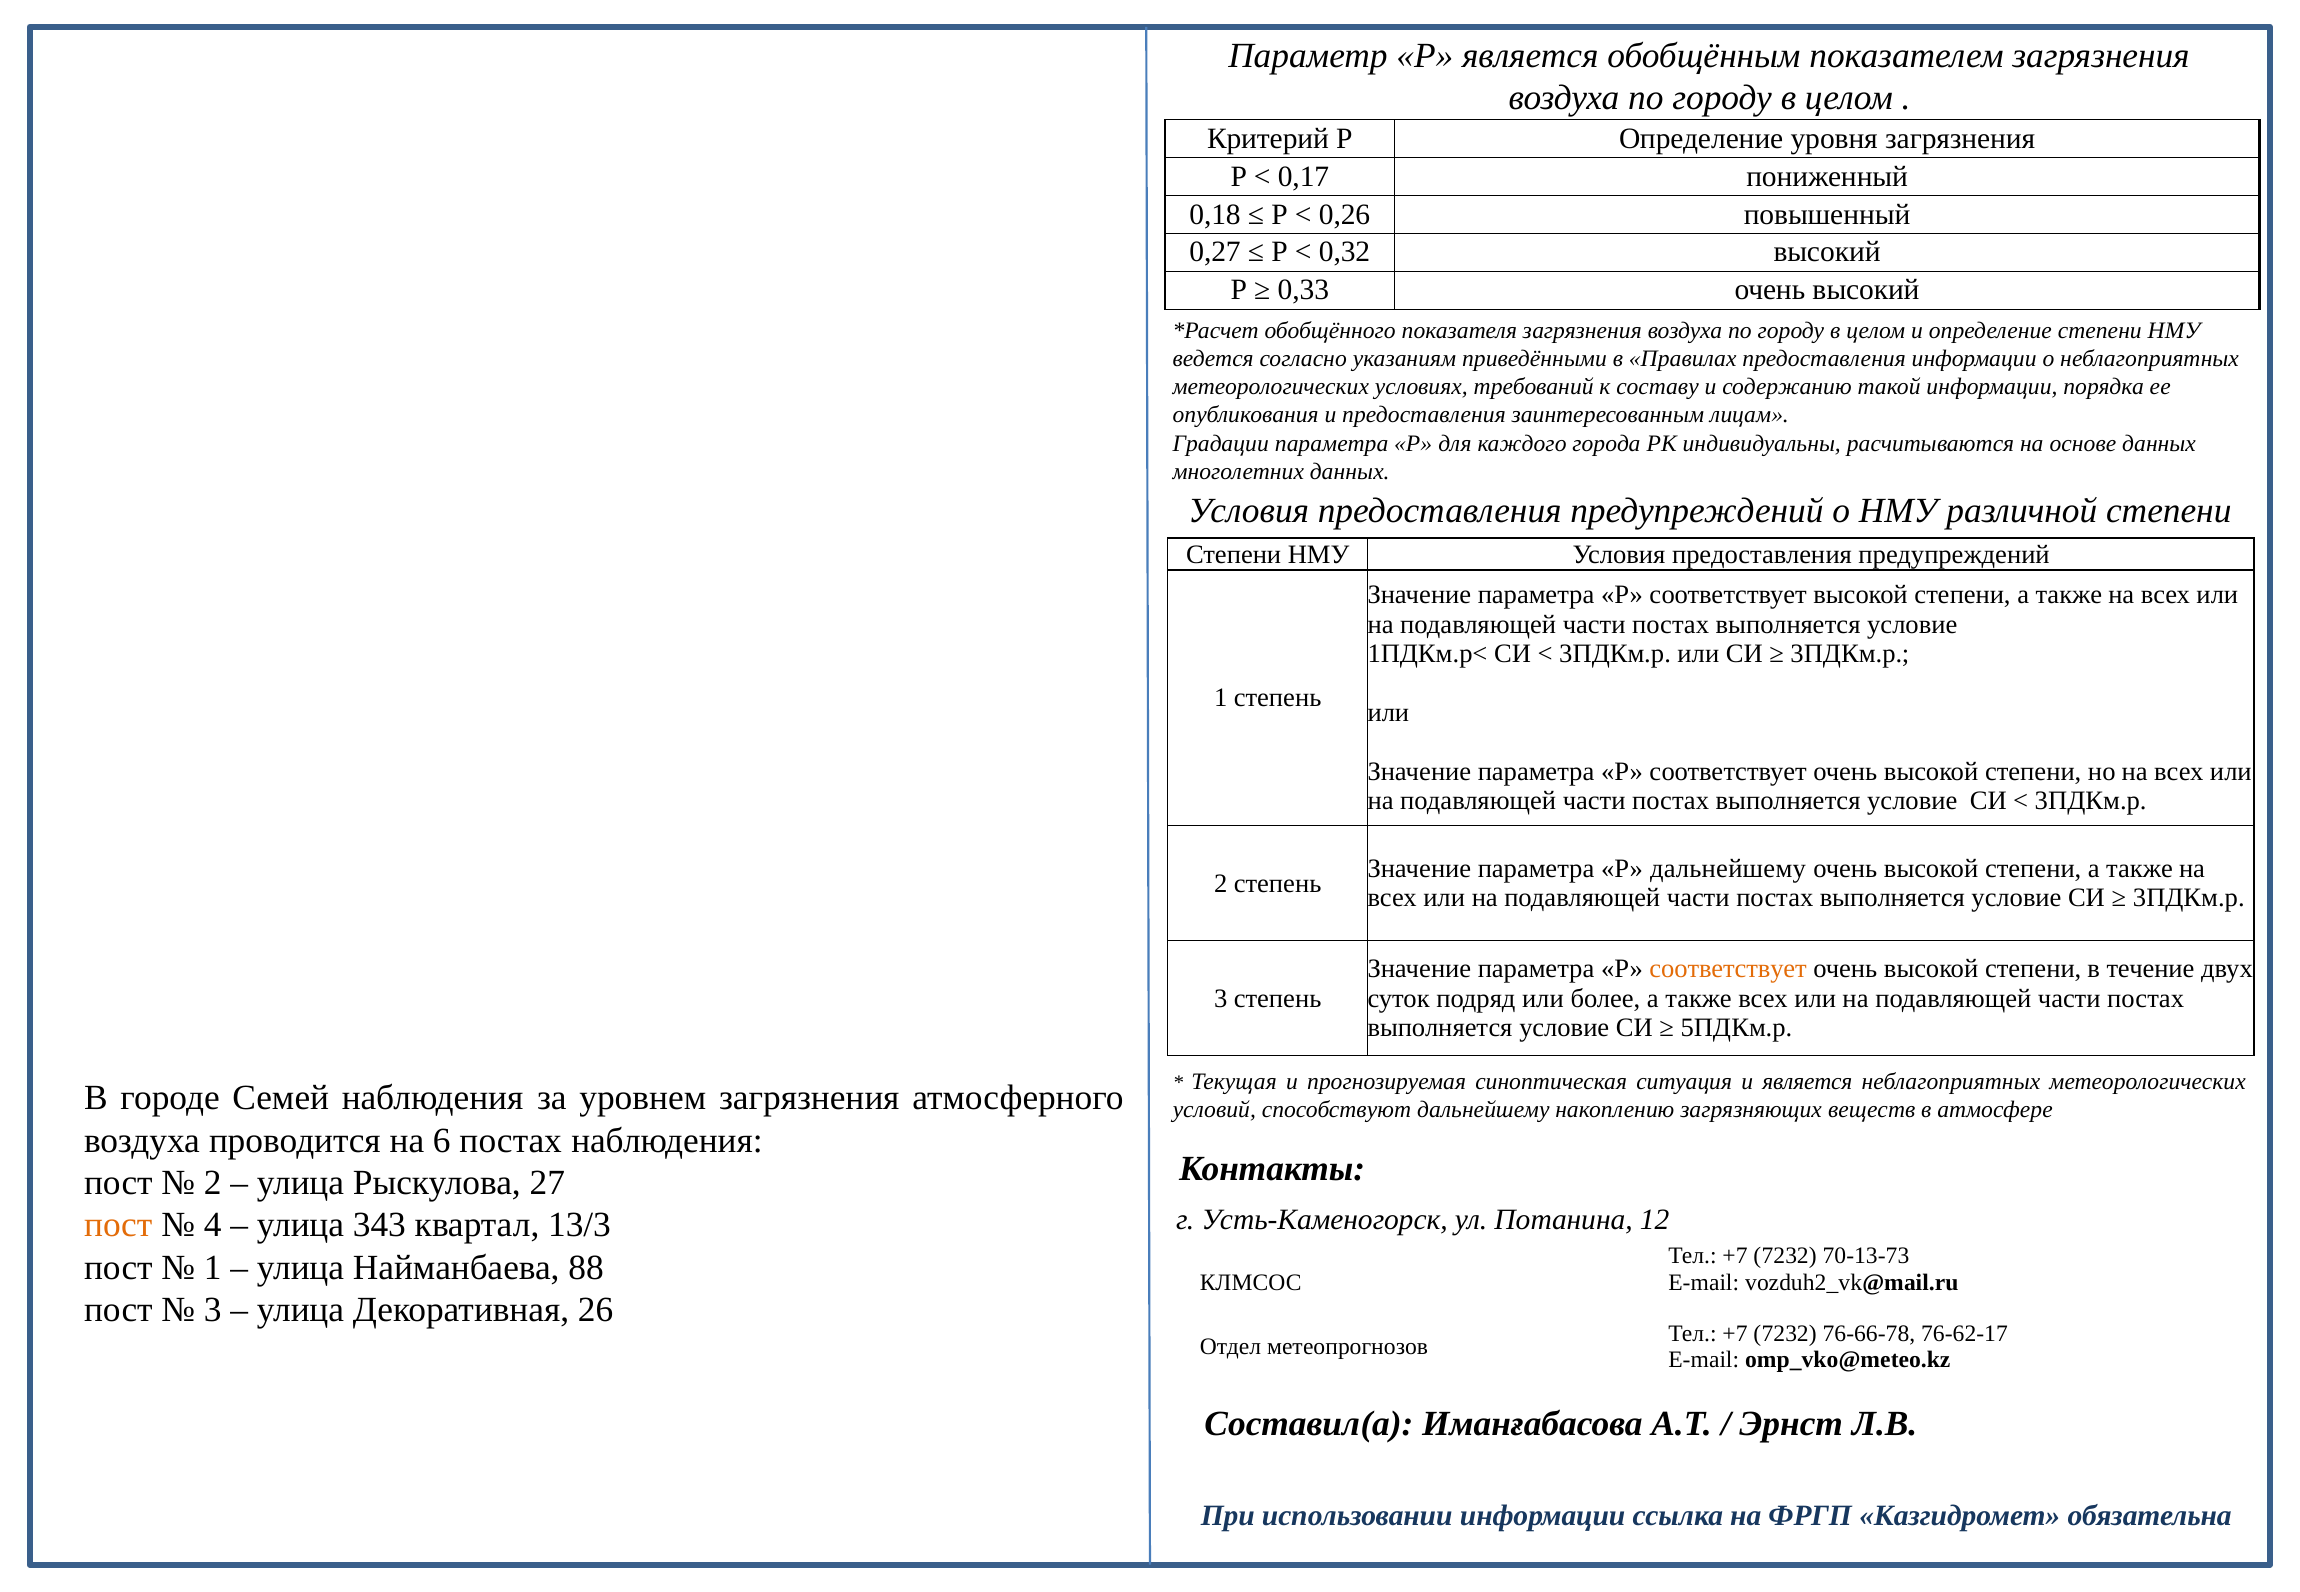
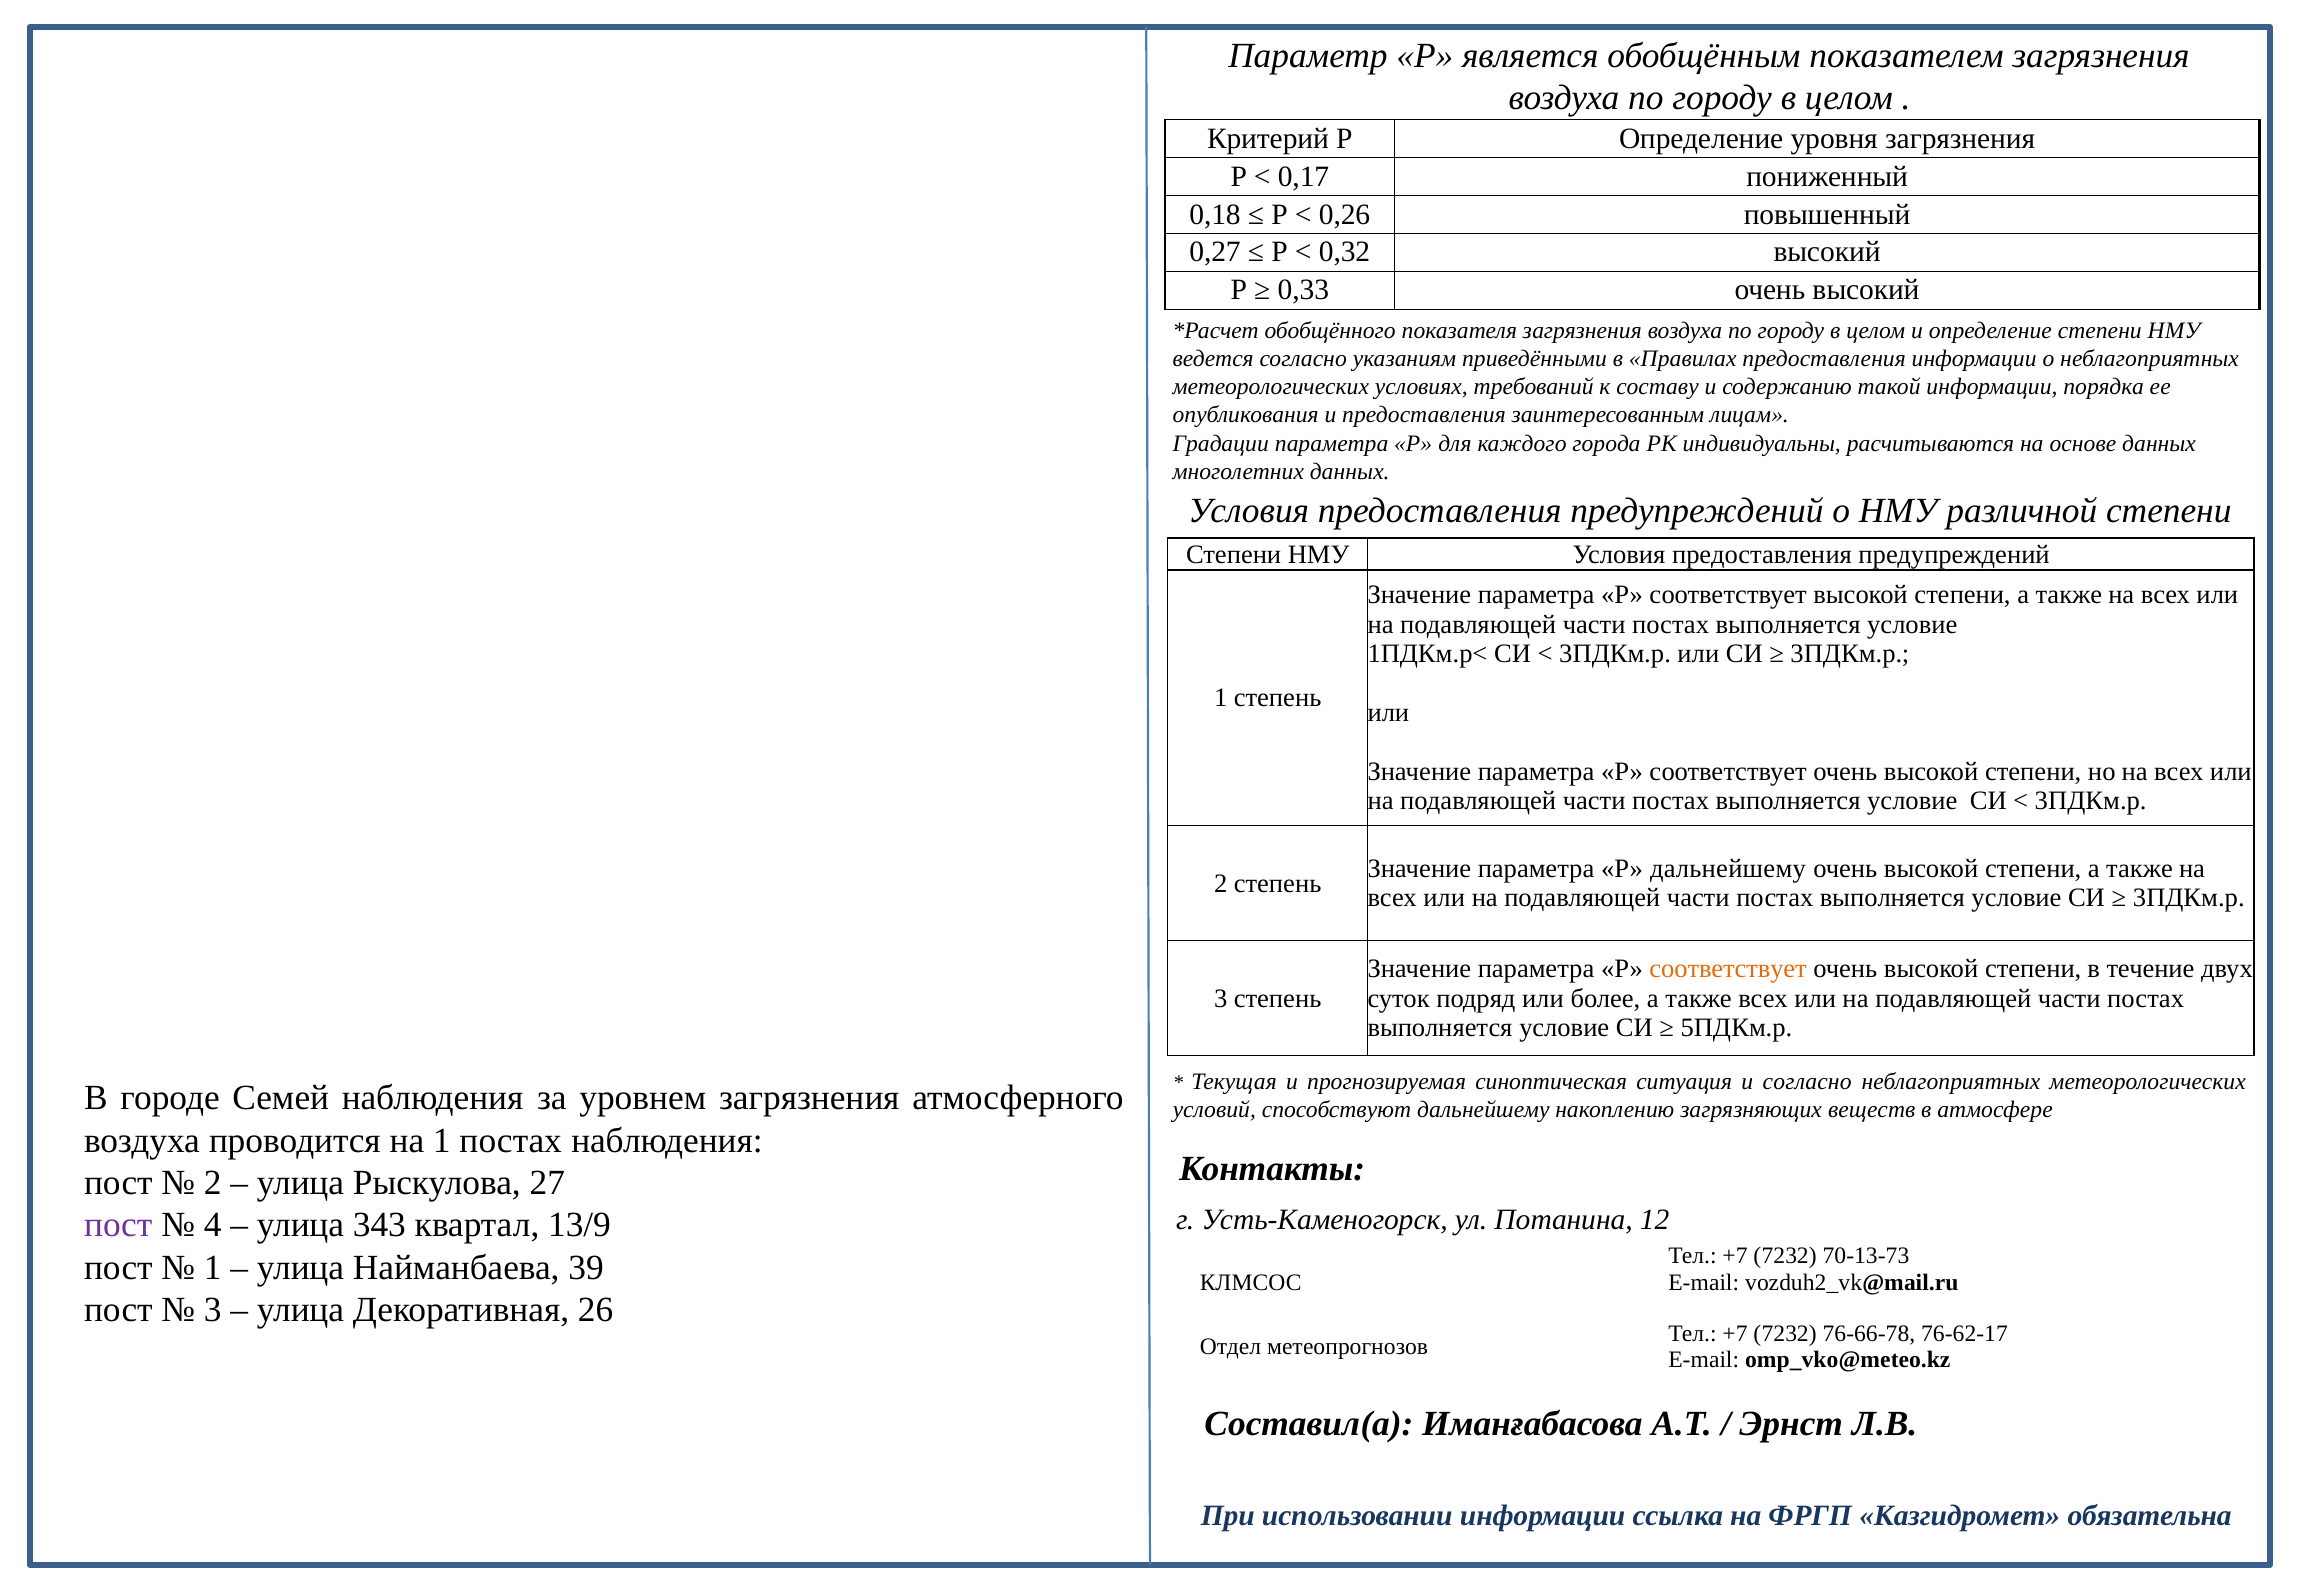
и является: является -> согласно (1807, 1082)
на 6: 6 -> 1 (442, 1141)
пост colour: orange -> purple (118, 1225)
13/3: 13/3 -> 13/9 (579, 1225)
88: 88 -> 39 (586, 1268)
